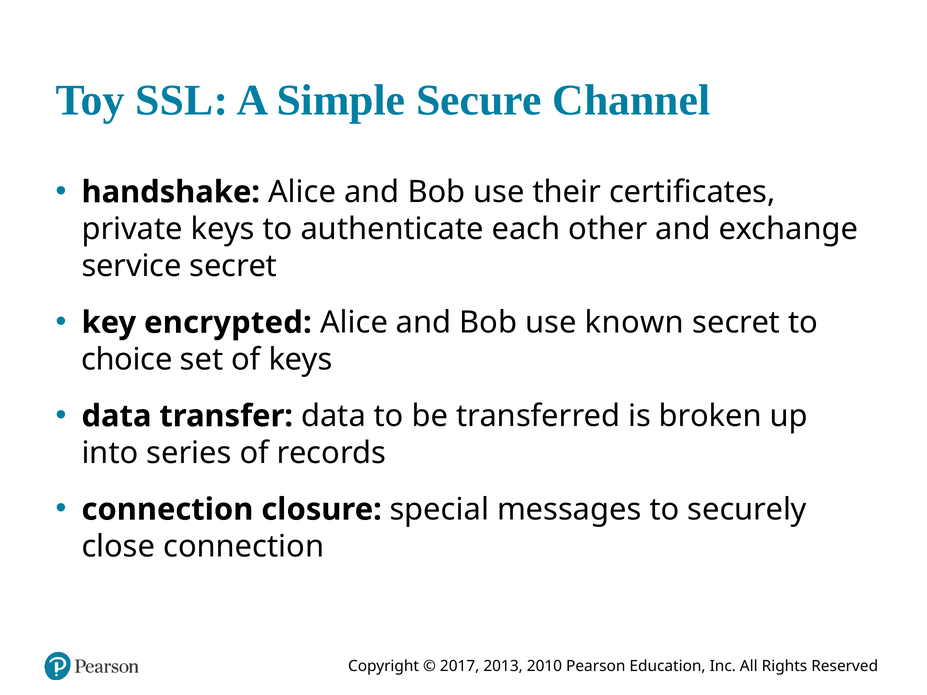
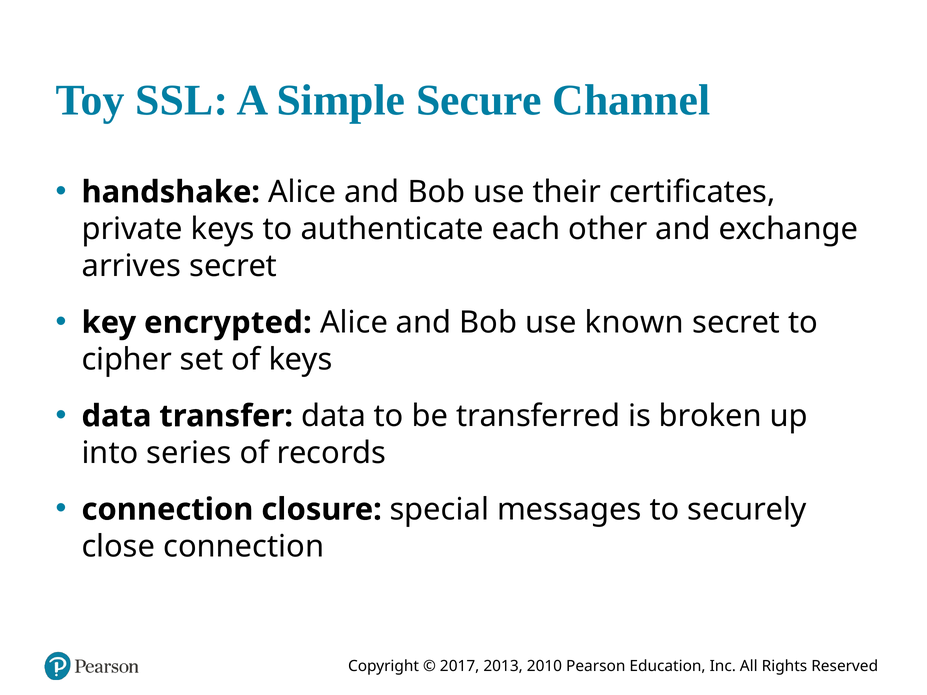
service: service -> arrives (131, 266)
choice: choice -> cipher (127, 360)
